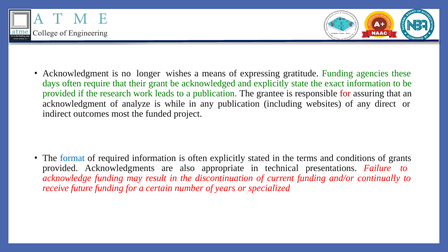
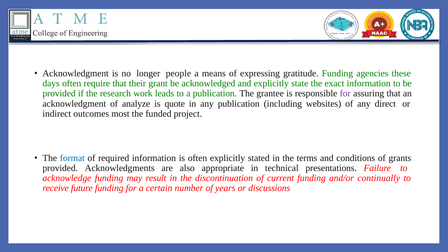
wishes: wishes -> people (178, 73)
for colour: red -> purple (345, 94)
while: while -> quote (175, 104)
specialized: specialized -> discussions (269, 188)
